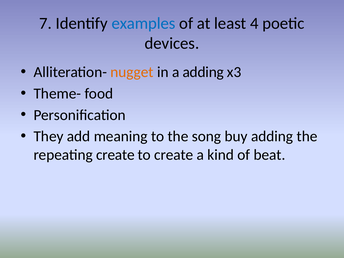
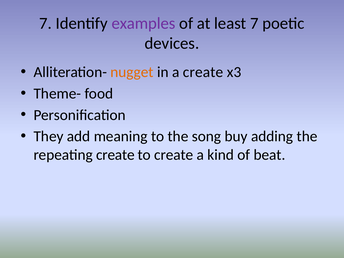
examples colour: blue -> purple (144, 23)
least 4: 4 -> 7 (254, 23)
a adding: adding -> create (203, 72)
